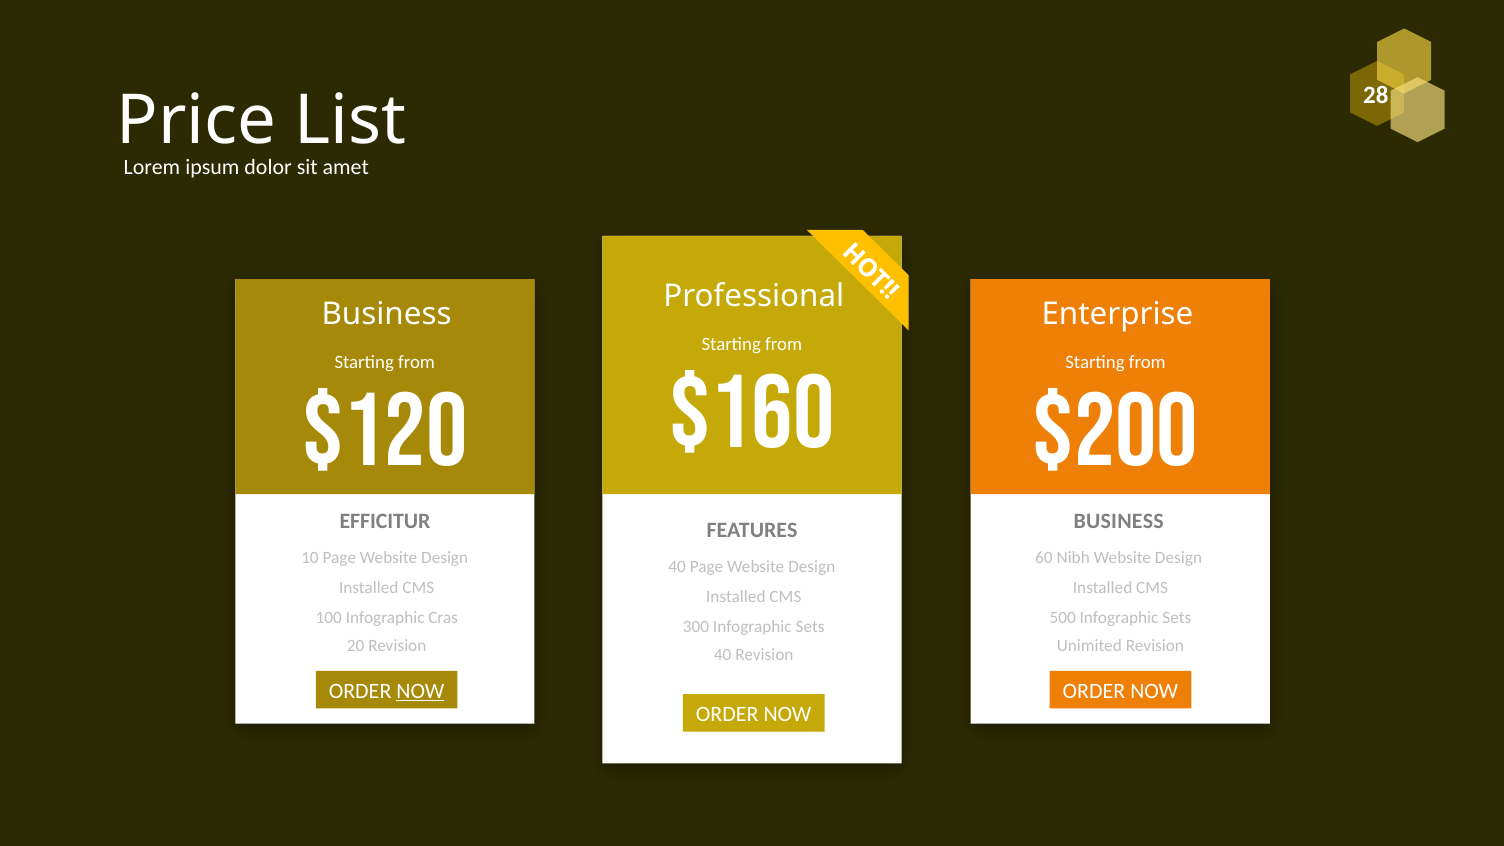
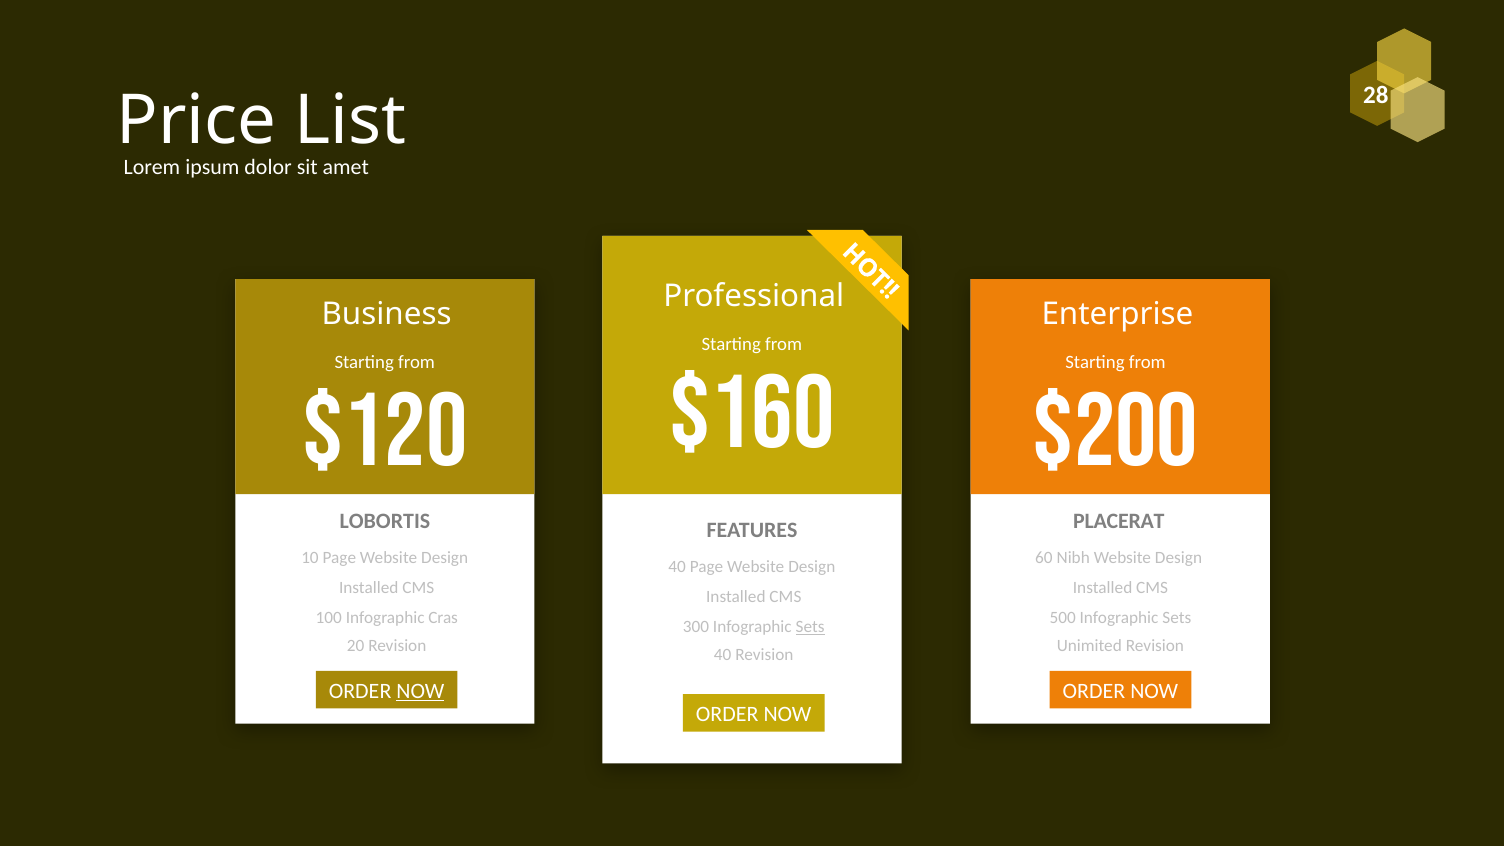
EFFICITUR: EFFICITUR -> LOBORTIS (385, 521)
BUSINESS: BUSINESS -> PLACERAT (1119, 521)
Sets underline: none -> present (810, 627)
